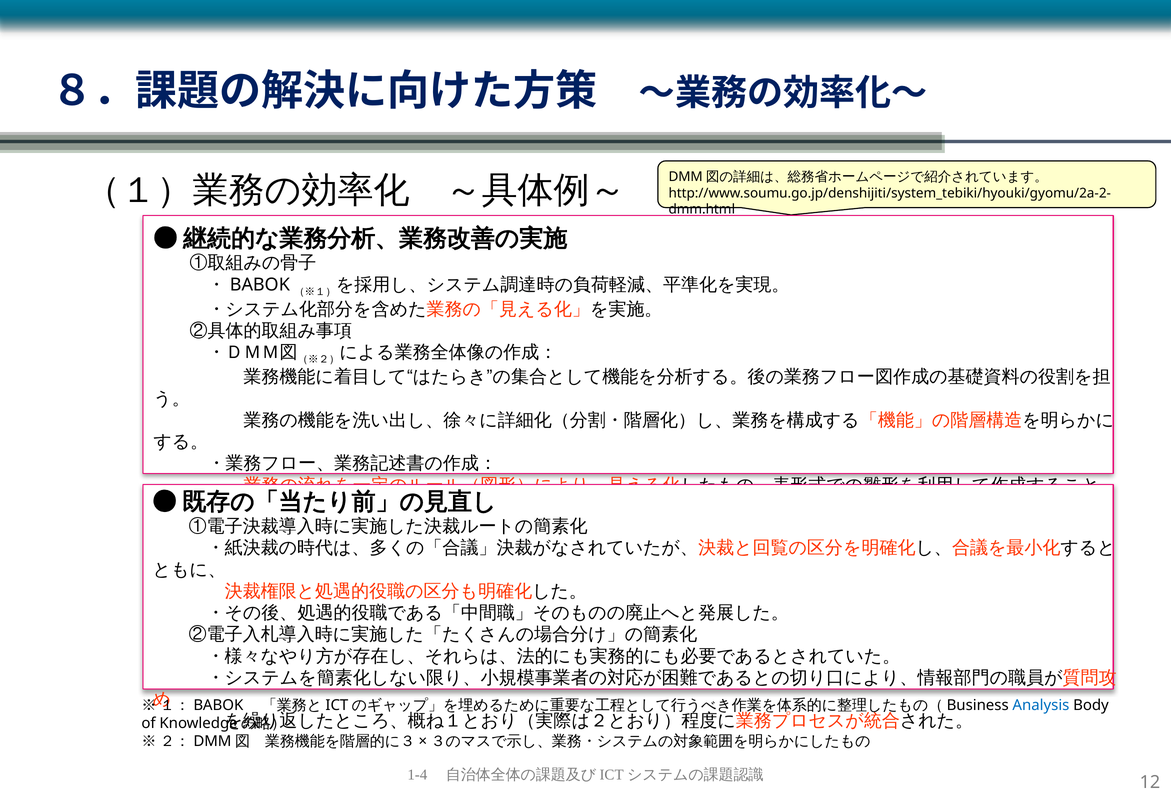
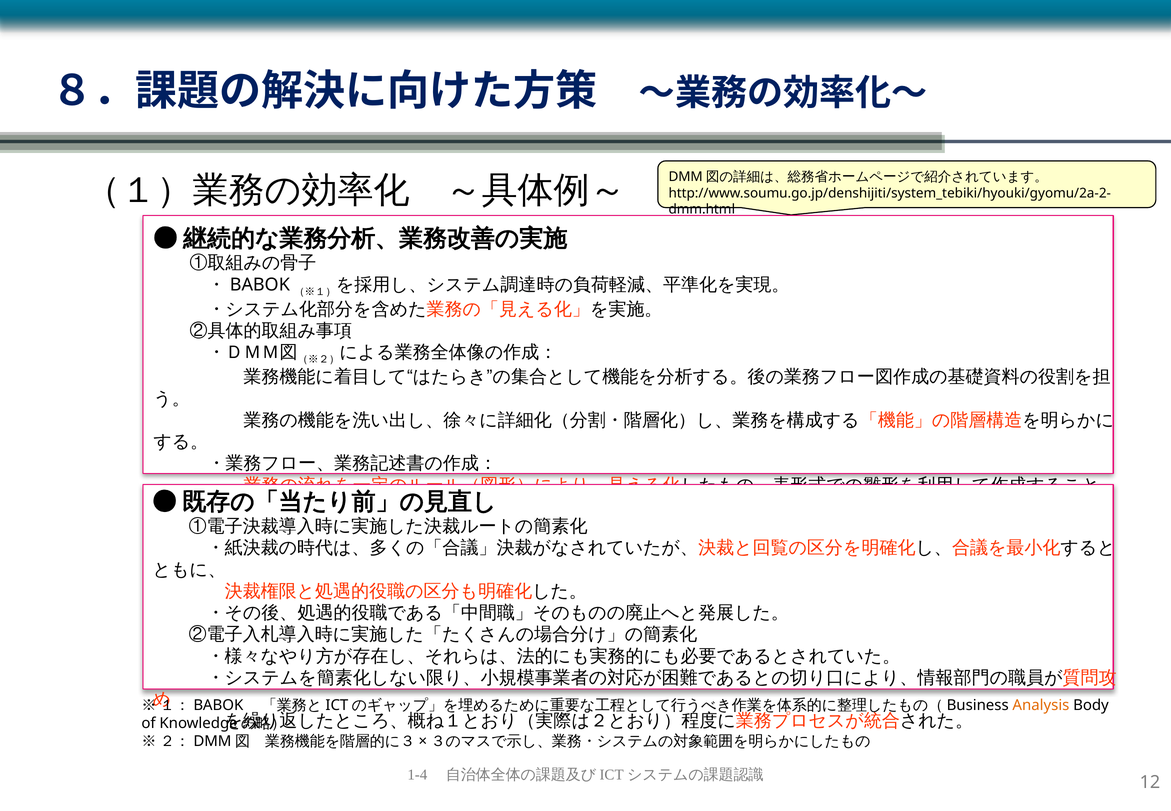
Analysis colour: blue -> orange (1041, 705)
